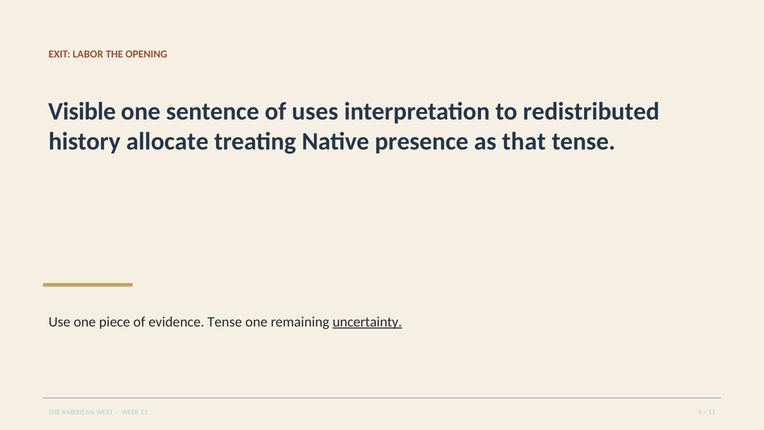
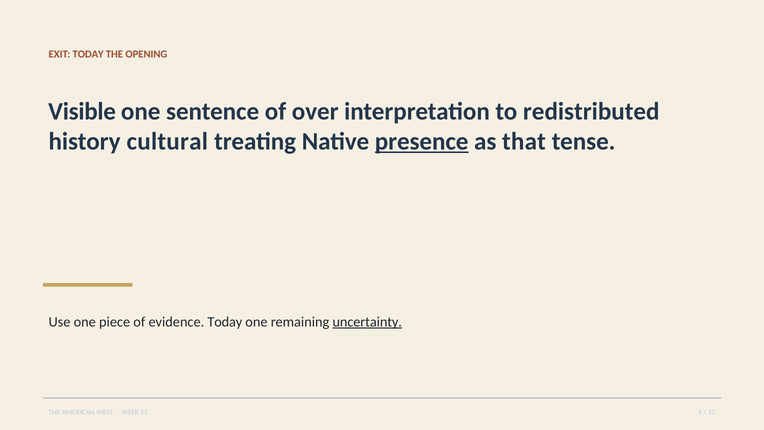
EXIT LABOR: LABOR -> TODAY (88, 54)
uses: uses -> over (315, 112)
allocate: allocate -> cultural (167, 142)
presence underline: none -> present (422, 142)
evidence Tense: Tense -> Today (225, 322)
